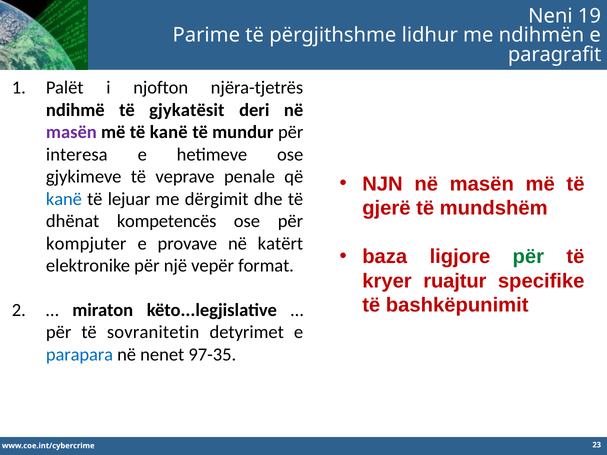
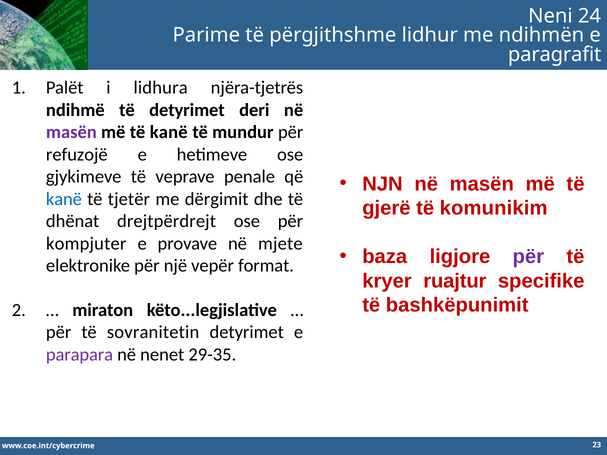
19: 19 -> 24 (590, 16)
njofton: njofton -> lidhura (161, 88)
të gjykatësit: gjykatësit -> detyrimet (187, 110)
interesa: interesa -> refuzojë (77, 155)
lejuar: lejuar -> tjetër (129, 199)
mundshëm: mundshëm -> komunikim (494, 208)
kompetencës: kompetencës -> drejtpërdrejt (166, 221)
katërt: katërt -> mjete (280, 244)
për colour: green -> purple (528, 257)
parapara colour: blue -> purple (80, 355)
97-35: 97-35 -> 29-35 (212, 355)
